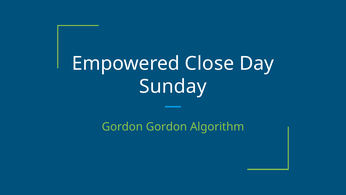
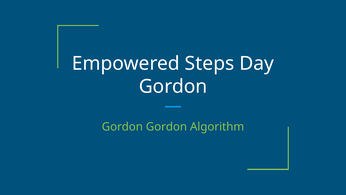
Close: Close -> Steps (210, 63)
Sunday: Sunday -> Gordon (173, 86)
